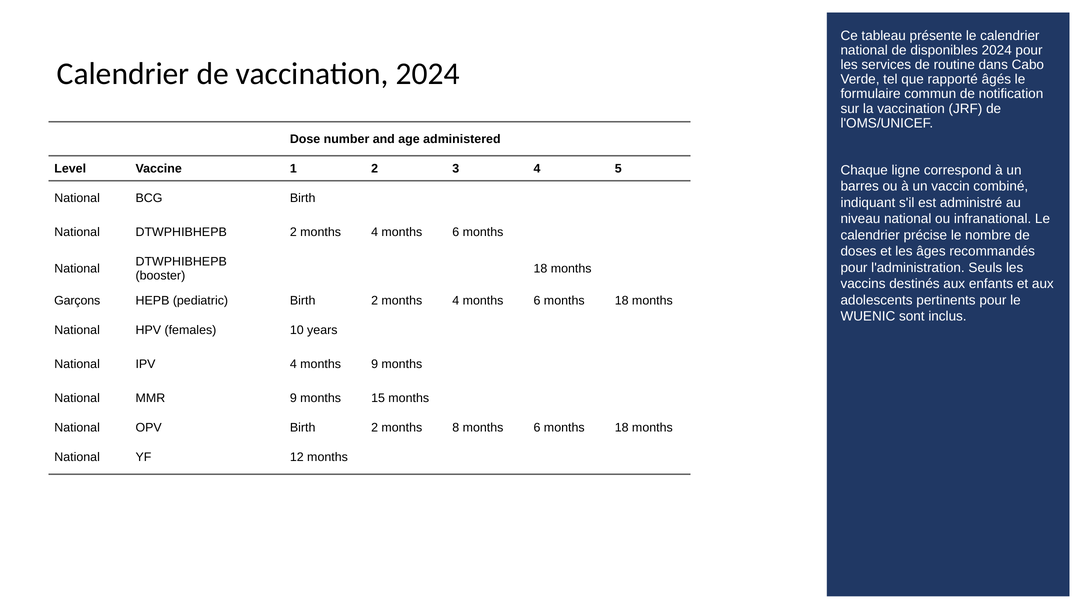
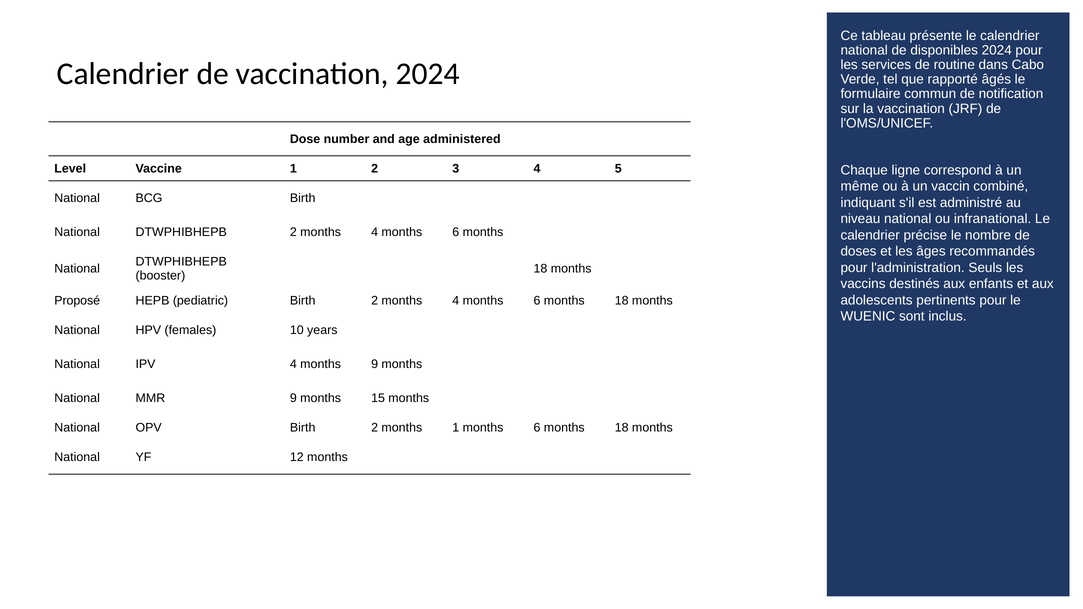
barres: barres -> même (860, 187)
Garçons: Garçons -> Proposé (77, 301)
months 8: 8 -> 1 (456, 428)
